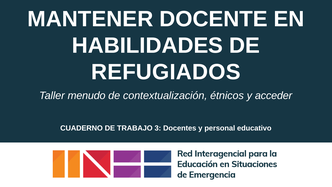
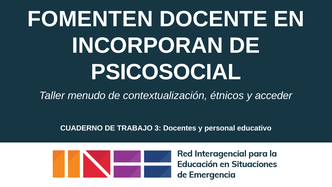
MANTENER: MANTENER -> FOMENTEN (90, 19)
HABILIDADES: HABILIDADES -> INCORPORAN (147, 45)
REFUGIADOS: REFUGIADOS -> PSICOSOCIAL (166, 72)
